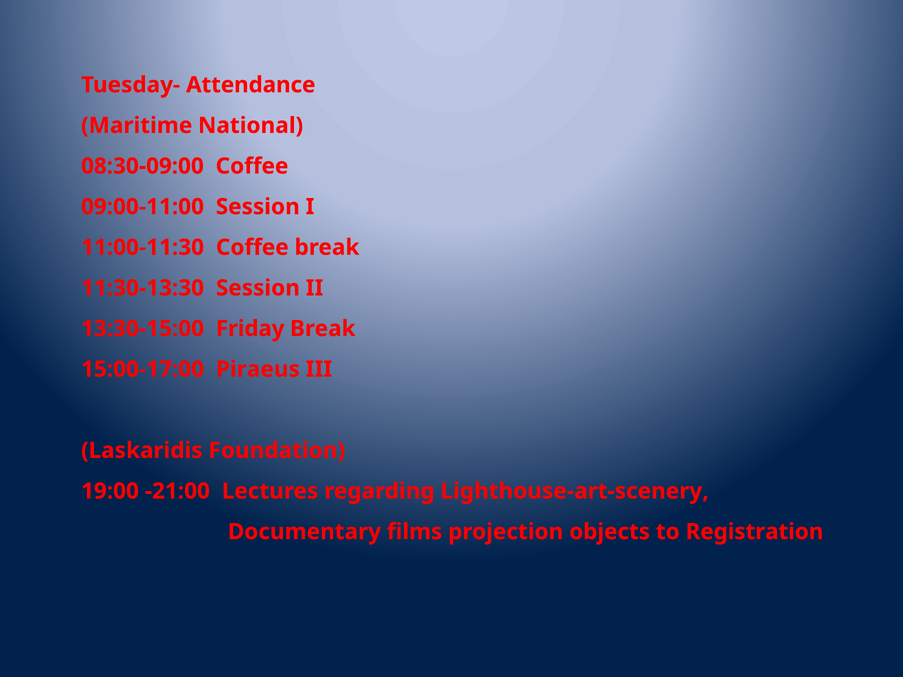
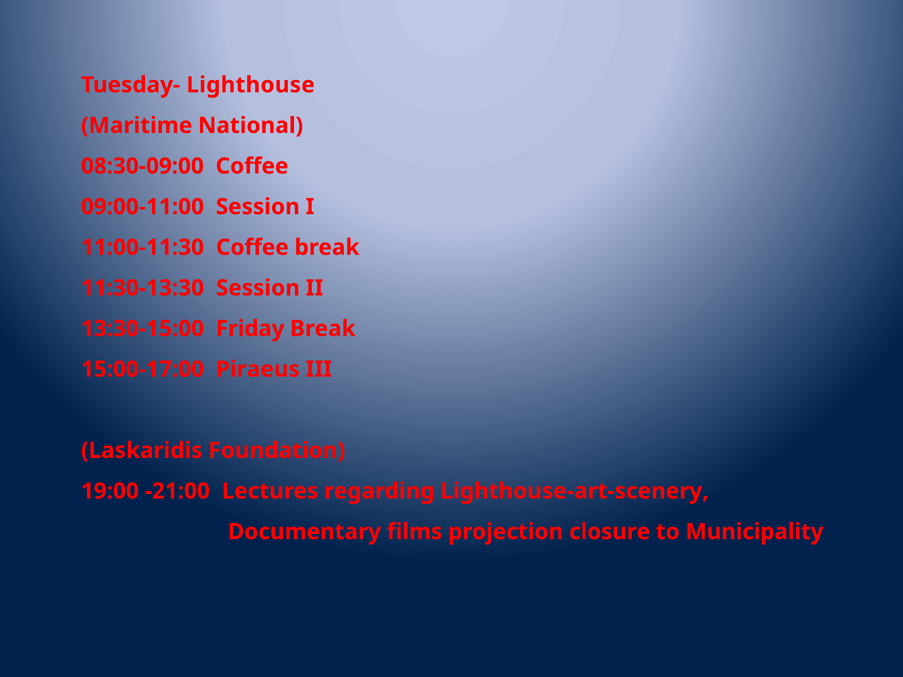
Attendance: Attendance -> Lighthouse (251, 85)
objects: objects -> closure (610, 532)
Registration: Registration -> Municipality (755, 532)
